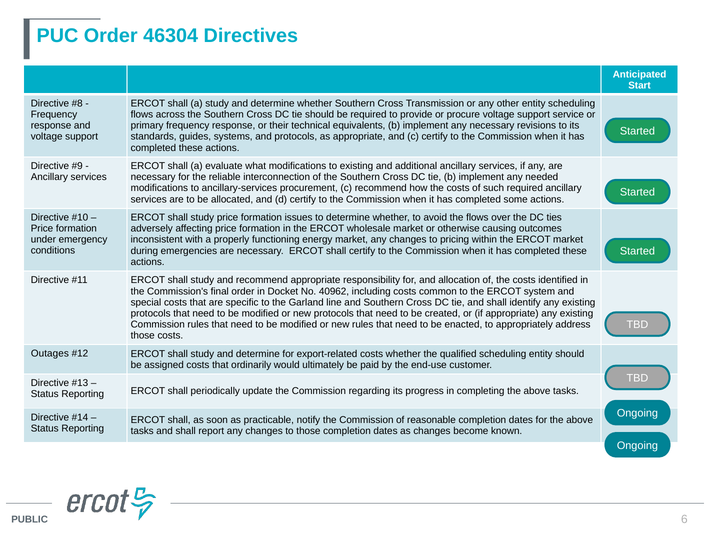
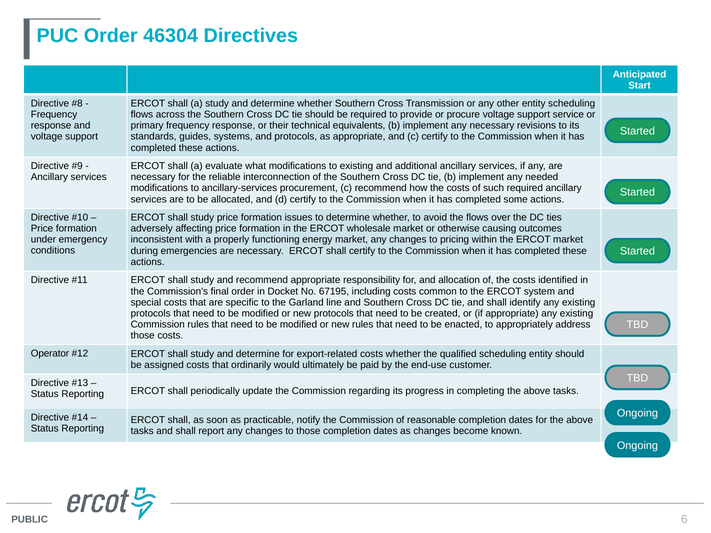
40962: 40962 -> 67195 (334, 291)
Outages: Outages -> Operator (50, 354)
